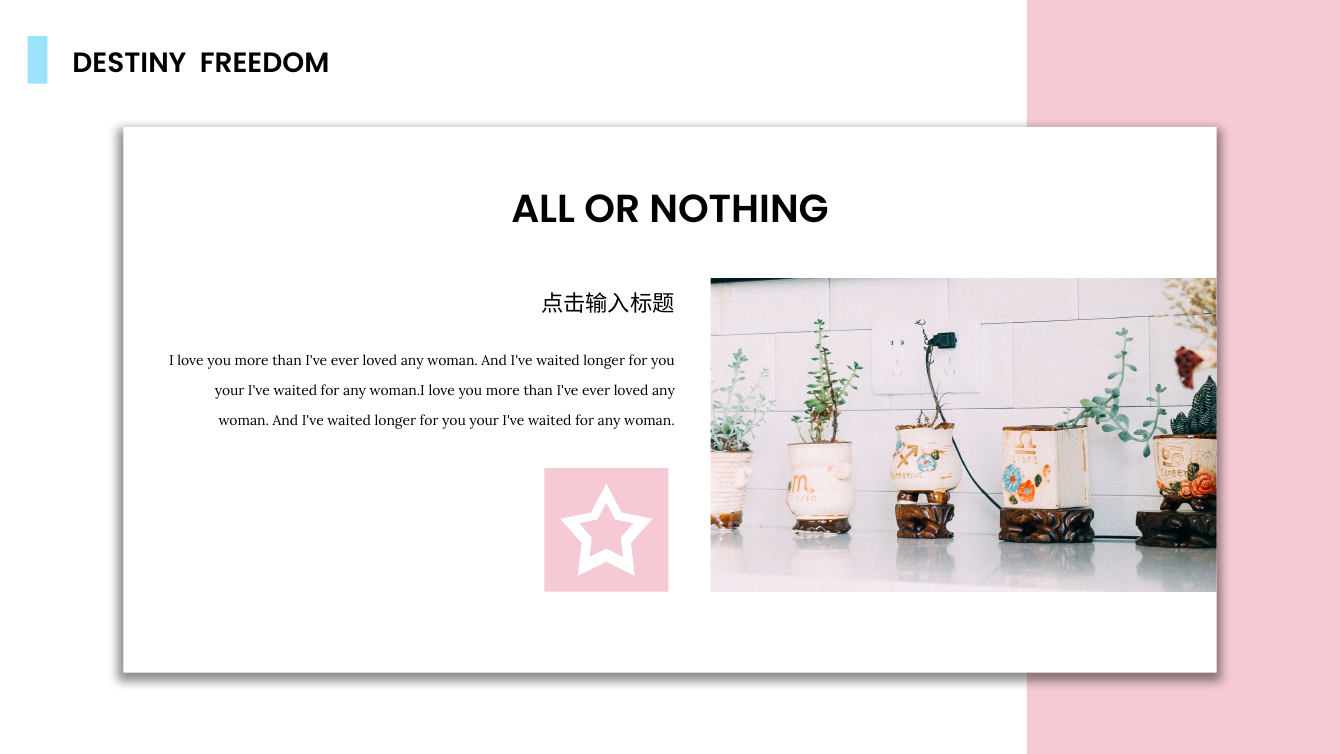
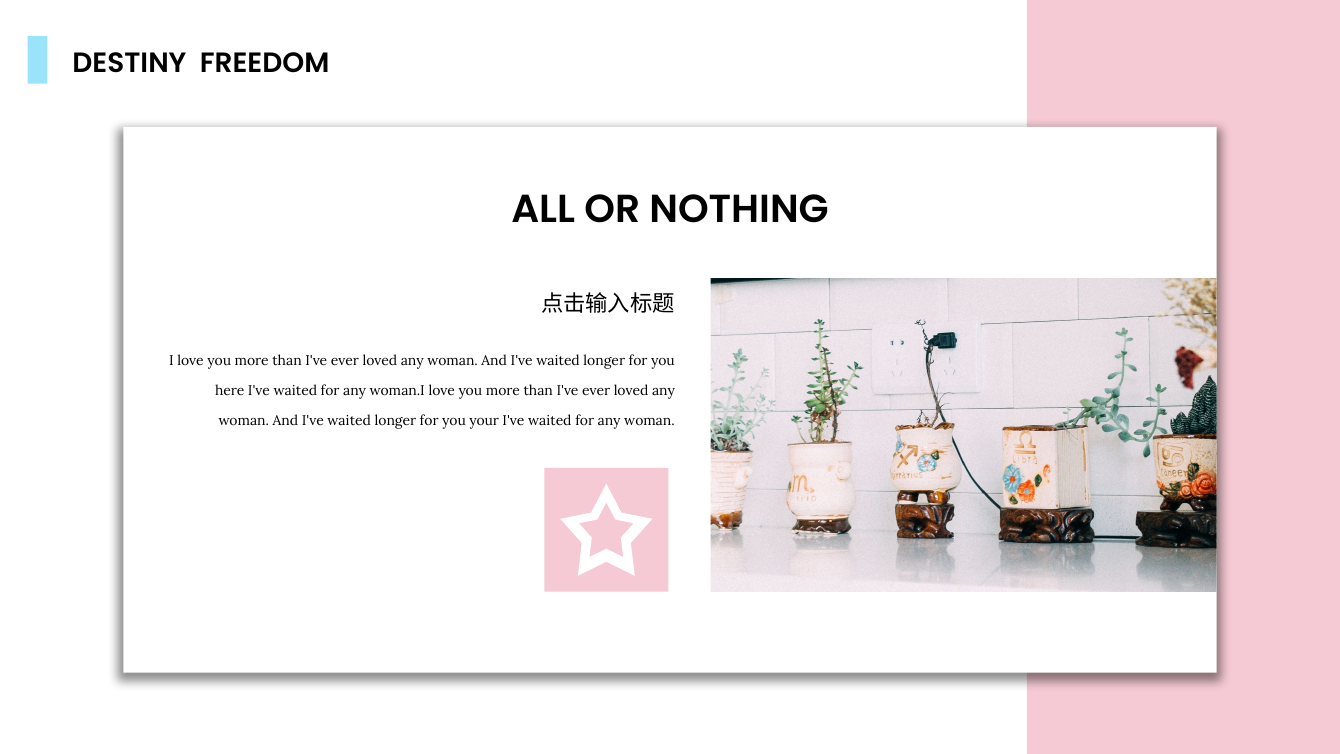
your: your -> here (230, 391)
